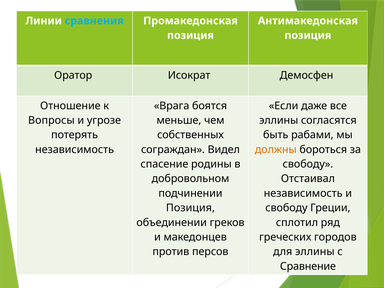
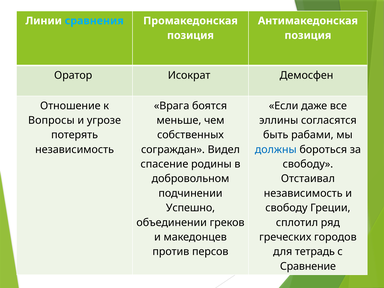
должны colour: orange -> blue (276, 150)
Позиция: Позиция -> Успешно (190, 208)
для эллины: эллины -> тетрадь (315, 252)
